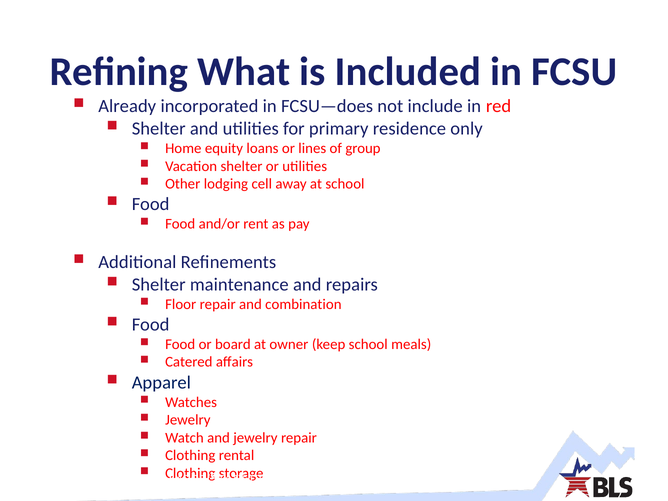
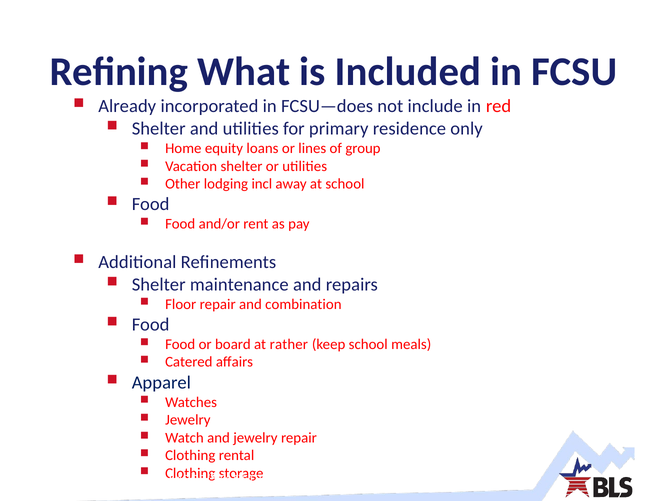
cell: cell -> incl (262, 184)
owner: owner -> rather (289, 344)
